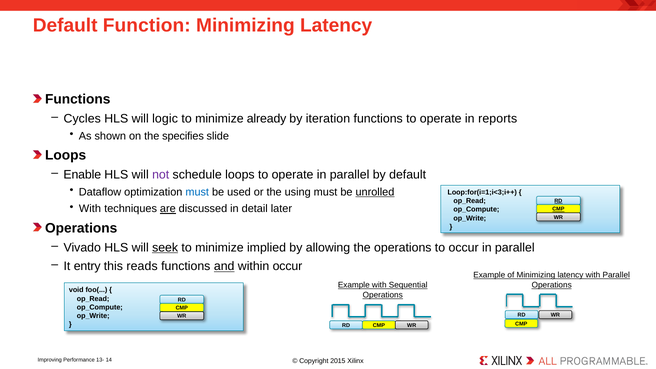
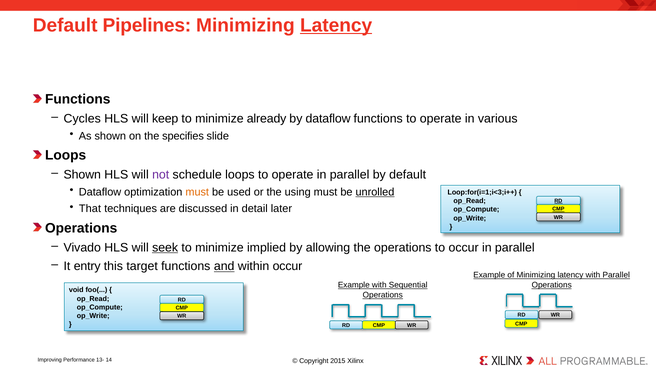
Function: Function -> Pipelines (147, 25)
Latency underline: none -> present (336, 25)
logic: logic -> keep (165, 119)
by iteration: iteration -> dataflow (328, 119)
reports: reports -> various (498, 119)
Enable: Enable -> Shown (82, 175)
must colour: blue -> orange (197, 192)
With: With -> That (90, 209)
are underline: present -> none (168, 209)
reads: reads -> target (142, 266)
